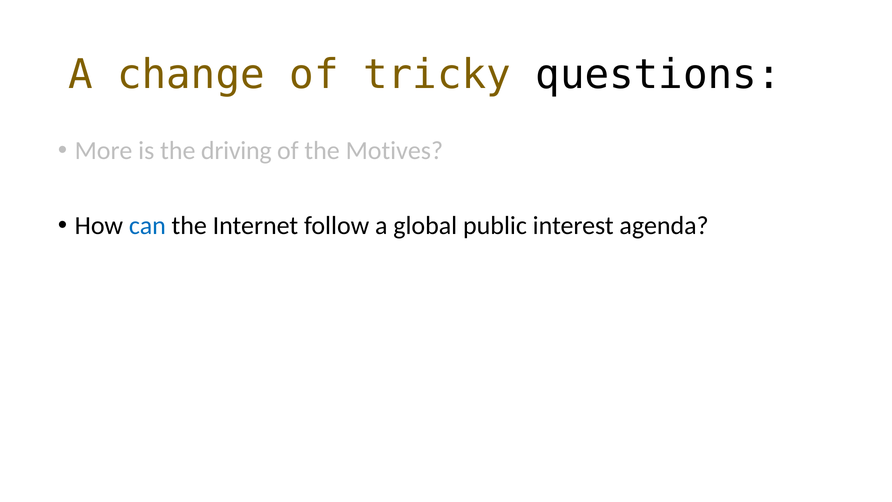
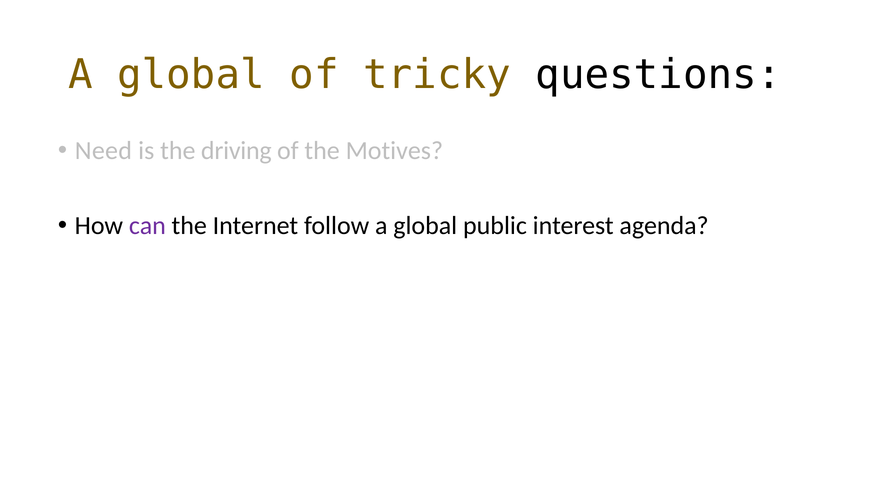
change: change -> global (191, 75)
More: More -> Need (103, 151)
can colour: blue -> purple (147, 225)
